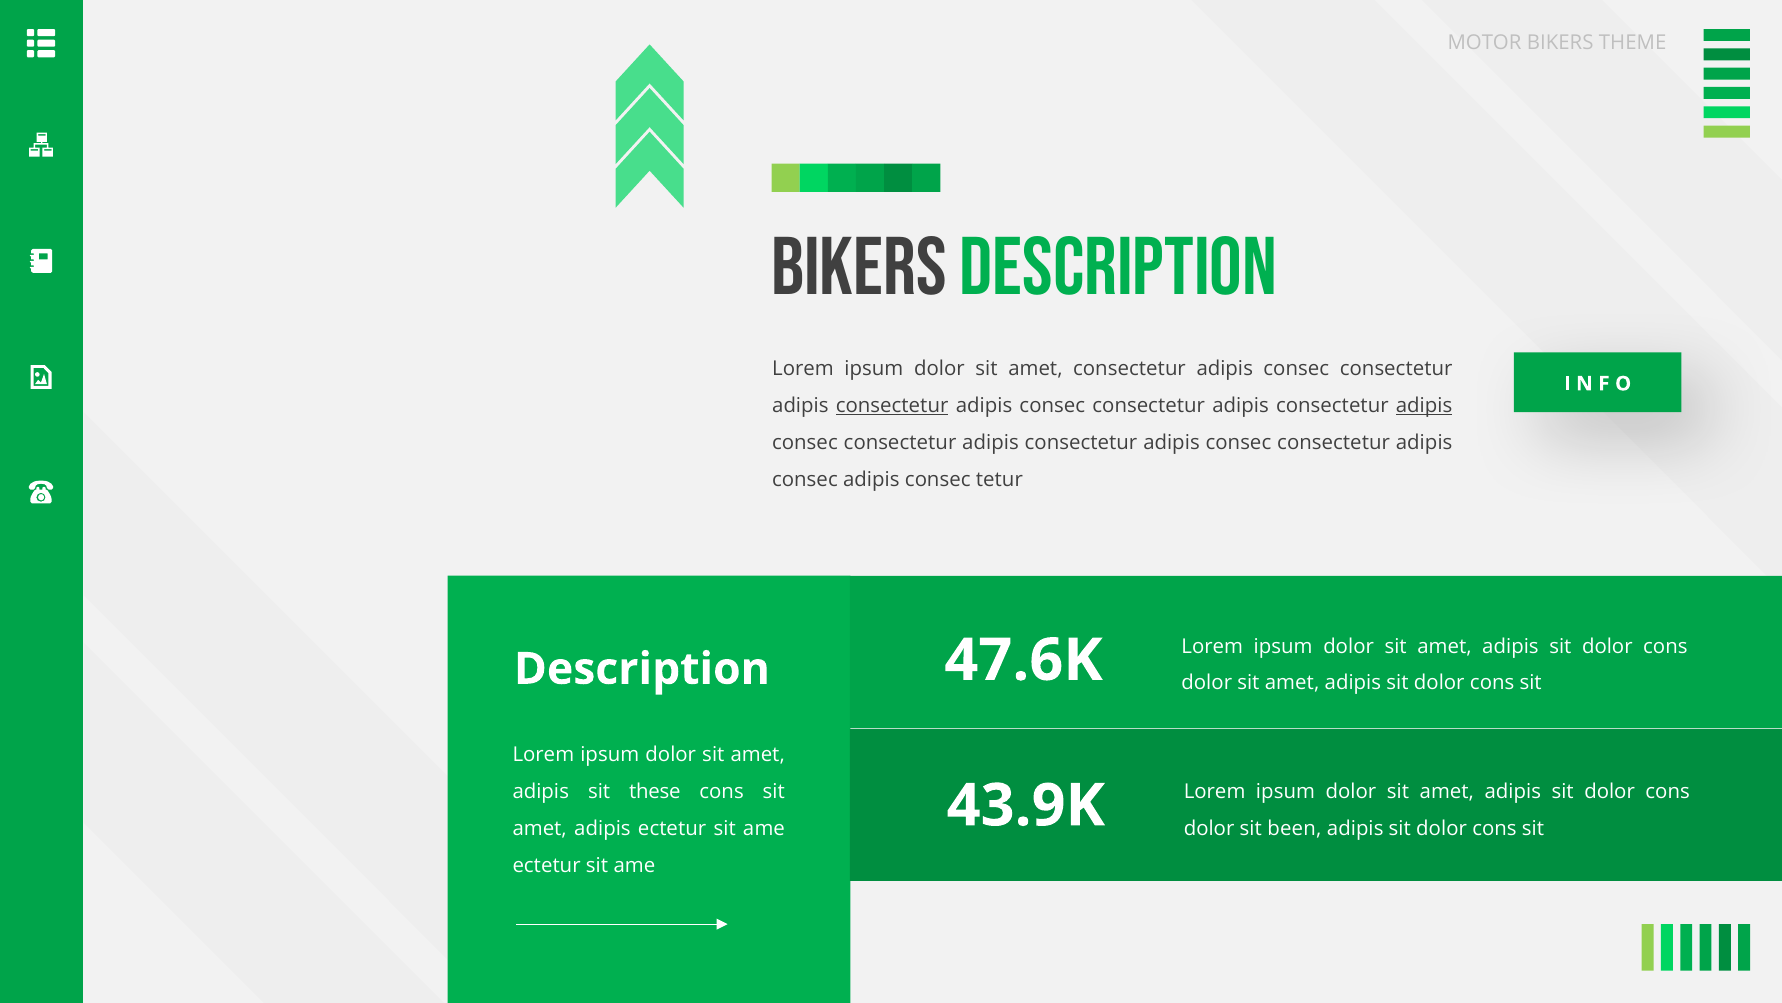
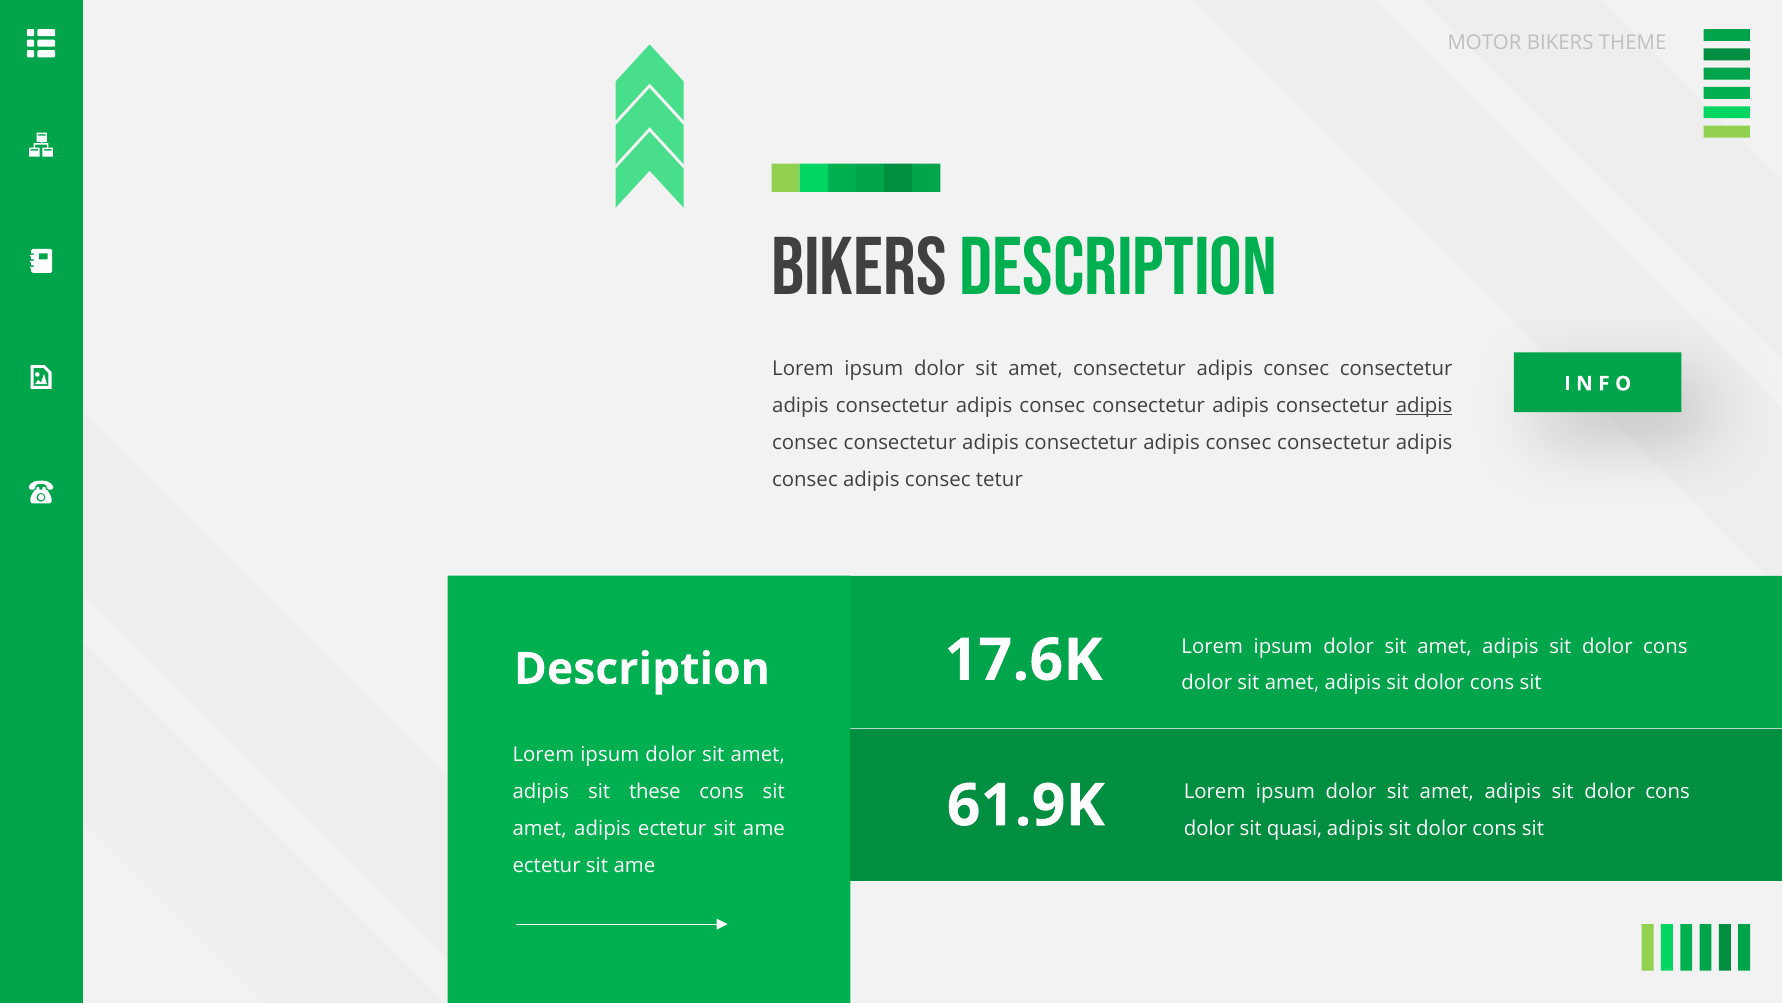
consectetur underline: present -> none (892, 406)
47.6K: 47.6K -> 17.6K (1024, 660)
43.9K: 43.9K -> 61.9K (1026, 805)
been: been -> quasi (1295, 828)
